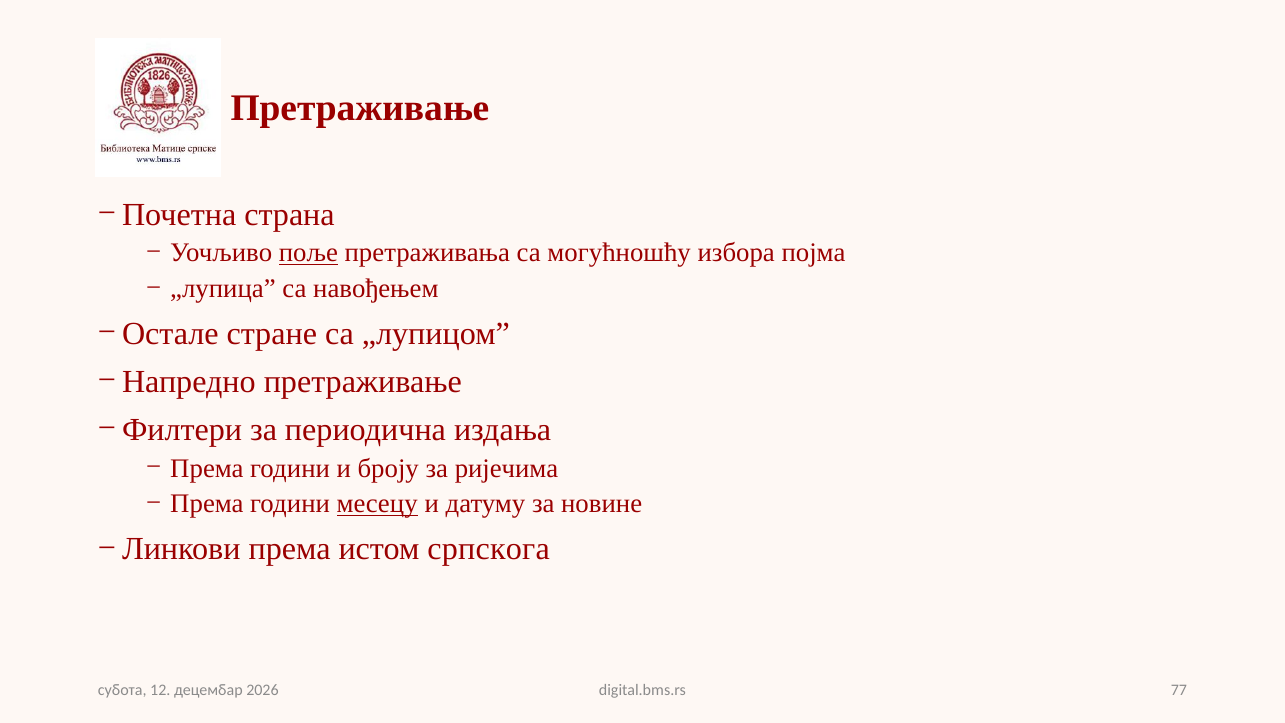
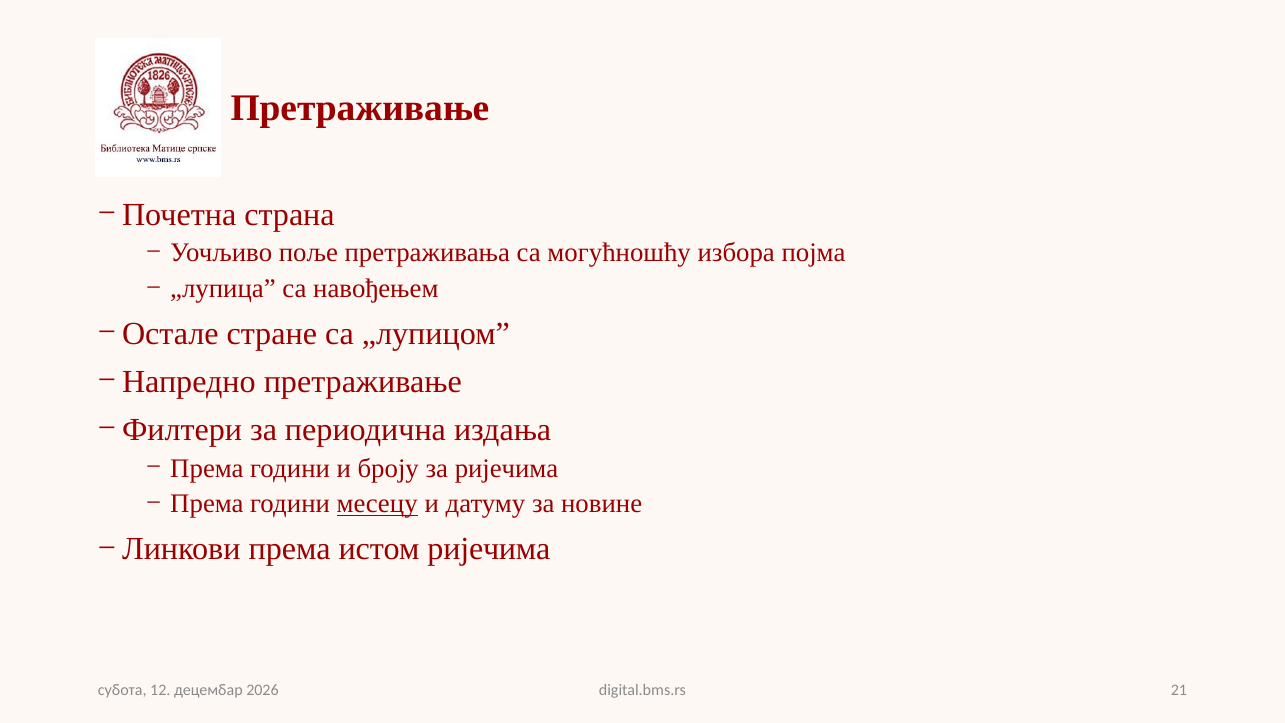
поље underline: present -> none (308, 253)
истом српскога: српскога -> ријечима (489, 549)
77: 77 -> 21 (1179, 690)
